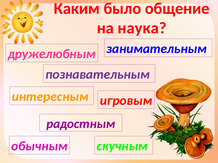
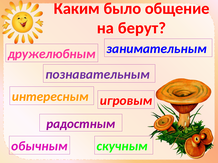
наука: наука -> берут (142, 28)
